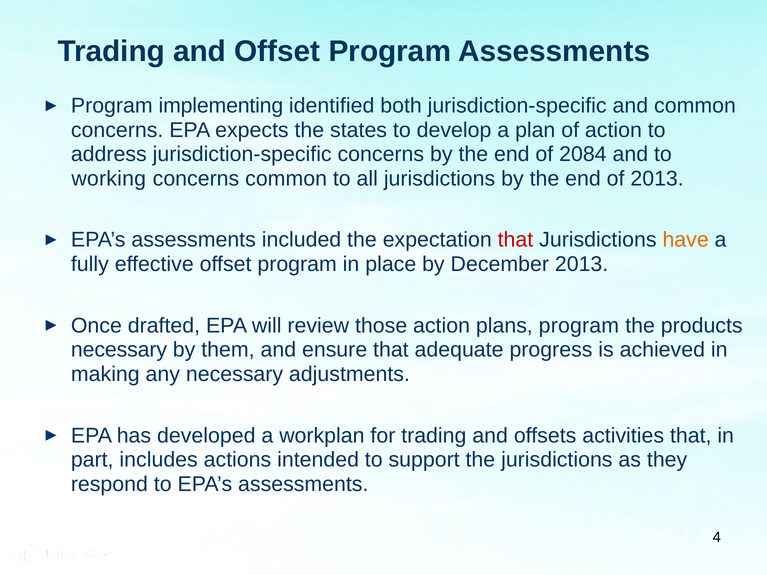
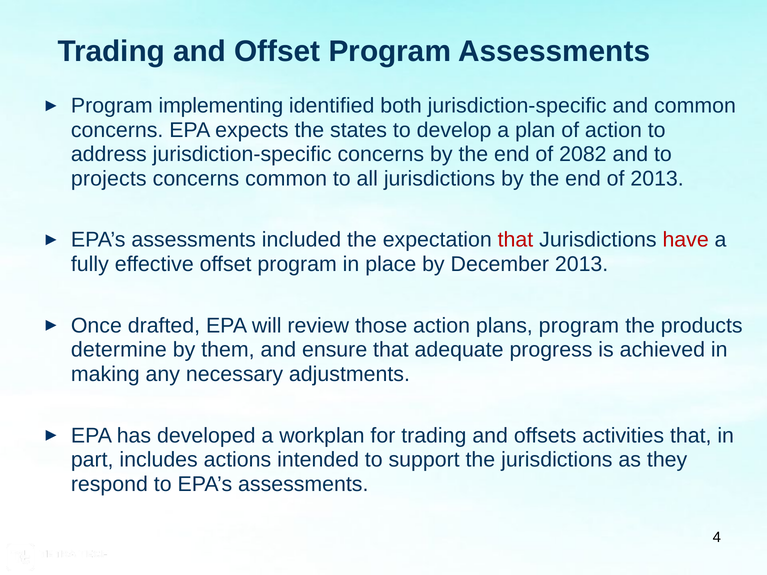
2084: 2084 -> 2082 (583, 154)
working: working -> projects (109, 179)
have colour: orange -> red (686, 240)
necessary: necessary -> determine (119, 350)
